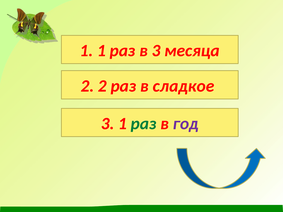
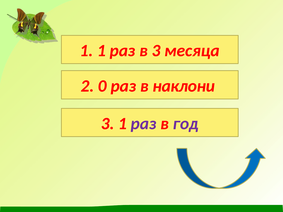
2 2: 2 -> 0 (102, 86)
сладкое: сладкое -> наклони (184, 86)
раз colour: green -> purple (144, 124)
